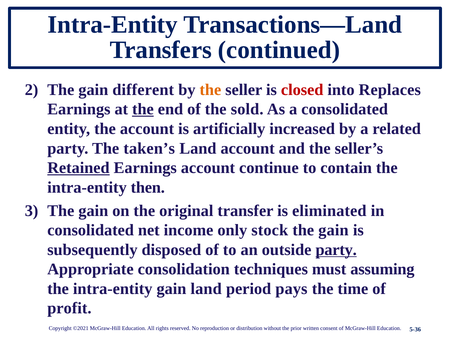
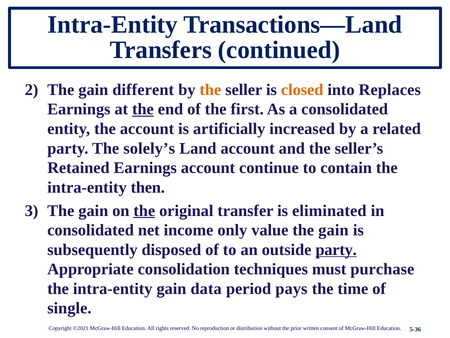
closed colour: red -> orange (302, 90)
sold: sold -> first (247, 109)
taken’s: taken’s -> solely’s (149, 148)
Retained underline: present -> none (78, 168)
the underline: none -> present (144, 210)
stock: stock -> value (270, 230)
assuming: assuming -> purchase (382, 269)
gain land: land -> data (206, 288)
profit: profit -> single (69, 308)
